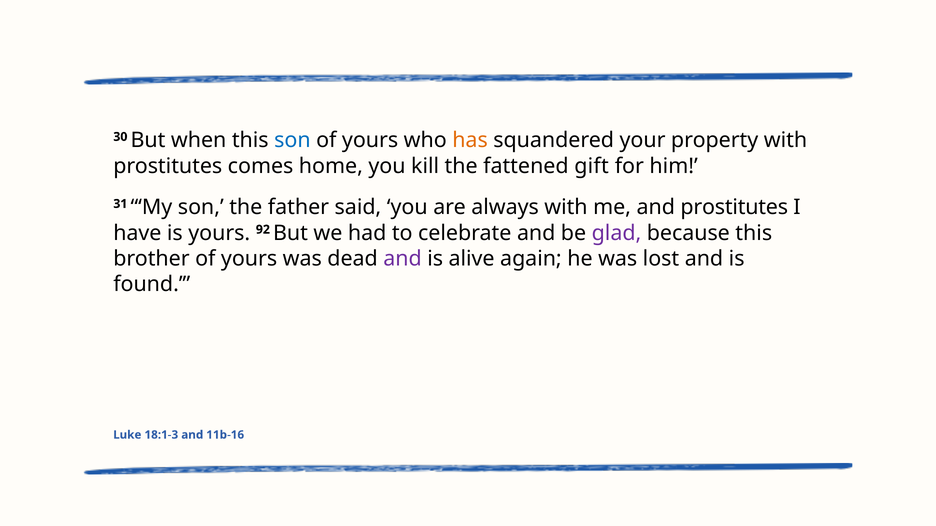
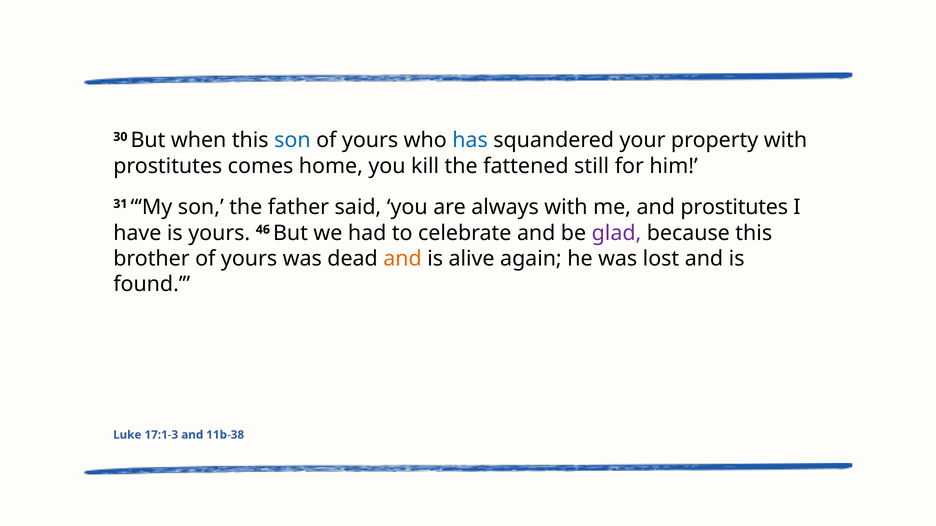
has colour: orange -> blue (470, 140)
gift: gift -> still (592, 166)
92: 92 -> 46 (263, 230)
and colour: purple -> orange (403, 259)
18:1-3: 18:1-3 -> 17:1-3 (161, 435)
11b-16: 11b-16 -> 11b-38 (225, 435)
